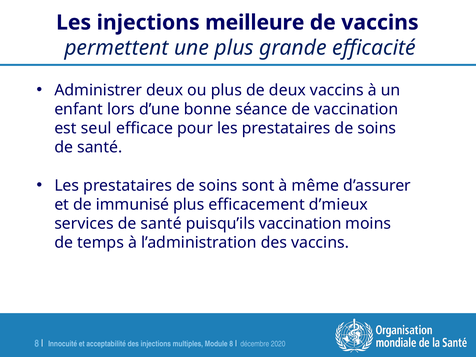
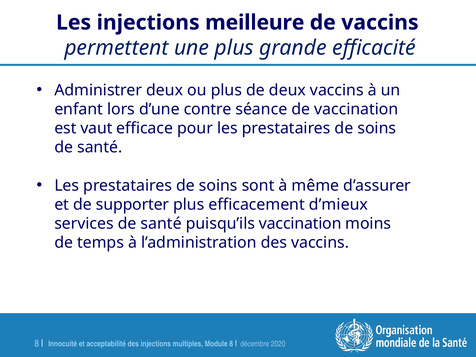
bonne: bonne -> contre (208, 109)
seul: seul -> vaut (96, 128)
immunisé: immunisé -> supporter (133, 204)
